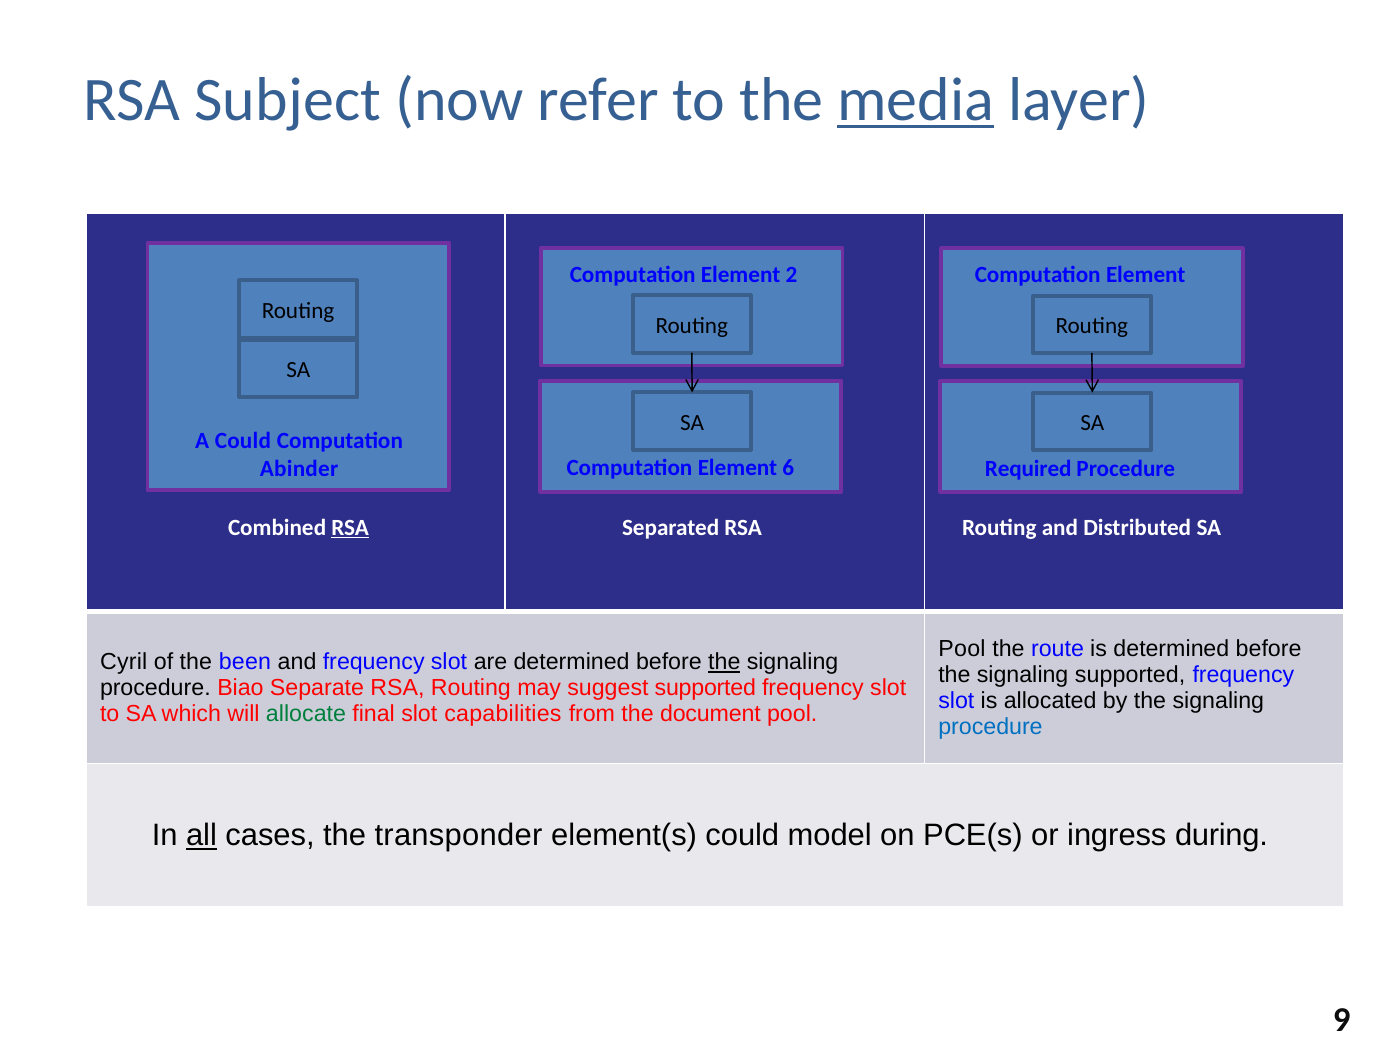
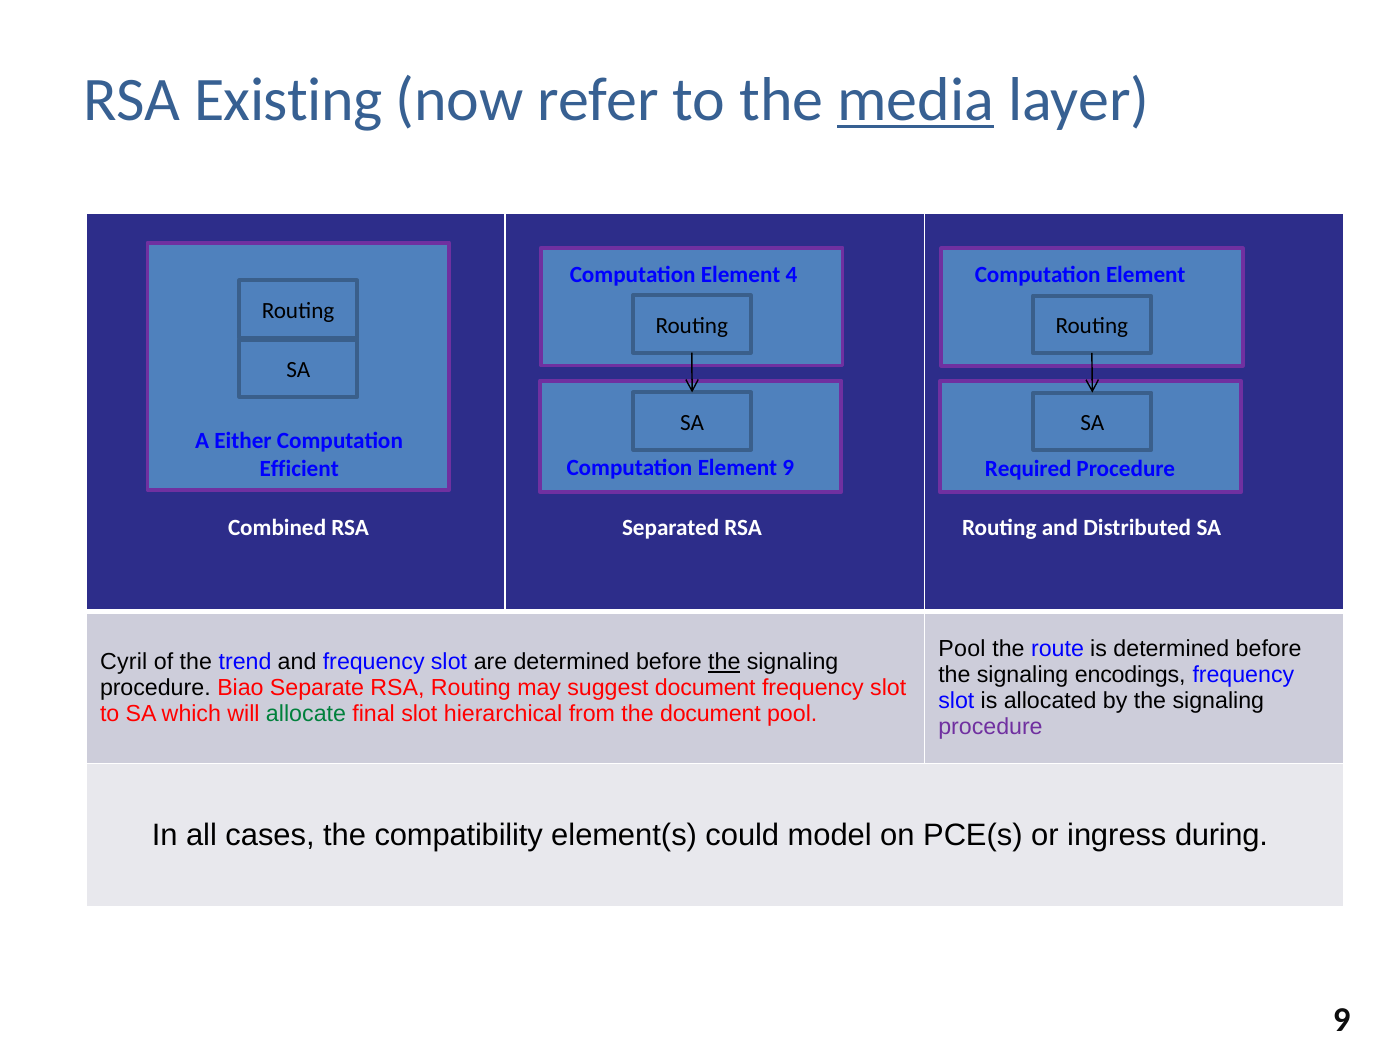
Subject: Subject -> Existing (288, 100)
2: 2 -> 4 (791, 274)
A Could: Could -> Either (243, 440)
Abinder: Abinder -> Efficient (299, 468)
Element 6: 6 -> 9 (788, 468)
RSA underline: present -> none (350, 528)
been: been -> trend (245, 662)
signaling supported: supported -> encodings (1130, 675)
suggest supported: supported -> document (705, 688)
capabilities: capabilities -> hierarchical (503, 714)
procedure colour: blue -> purple (990, 727)
all underline: present -> none (202, 835)
transponder: transponder -> compatibility (459, 835)
